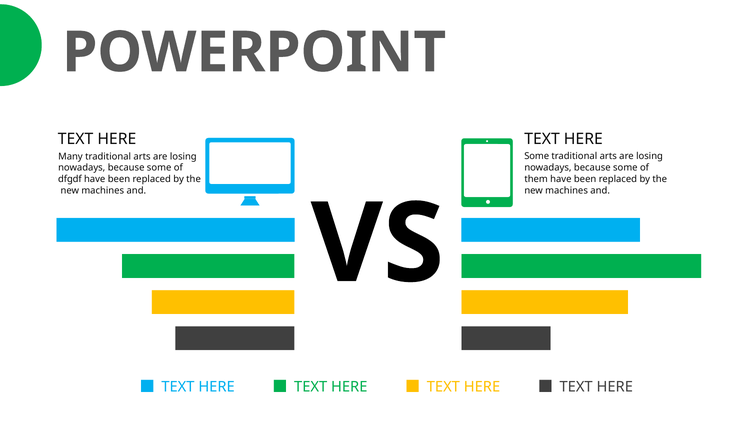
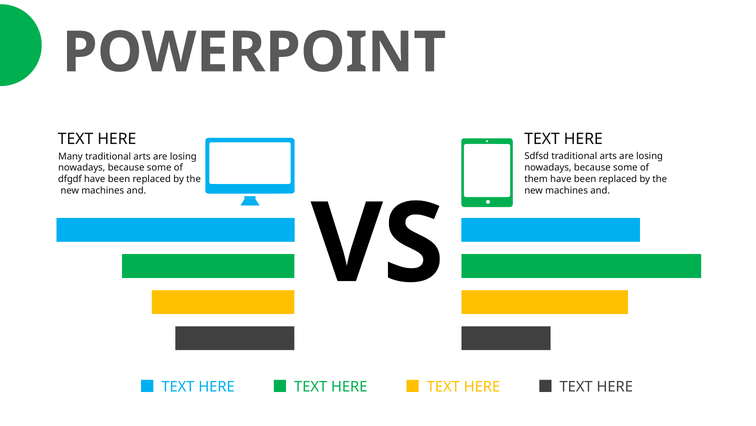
Some: Some -> Sdfsd (537, 156)
